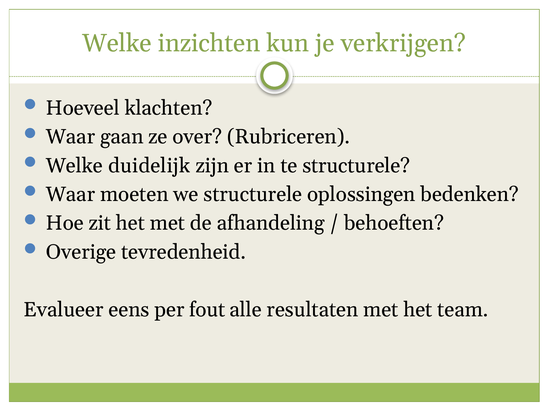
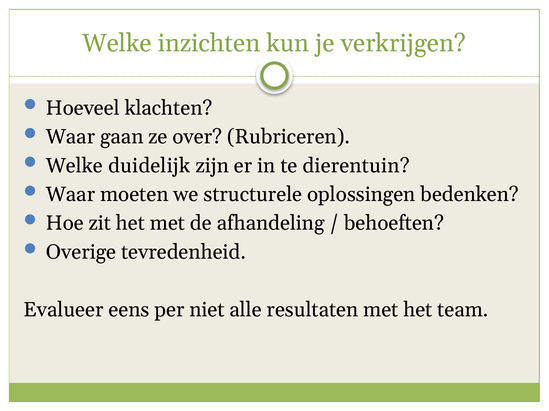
te structurele: structurele -> dierentuin (356, 166)
fout: fout -> niet (207, 310)
